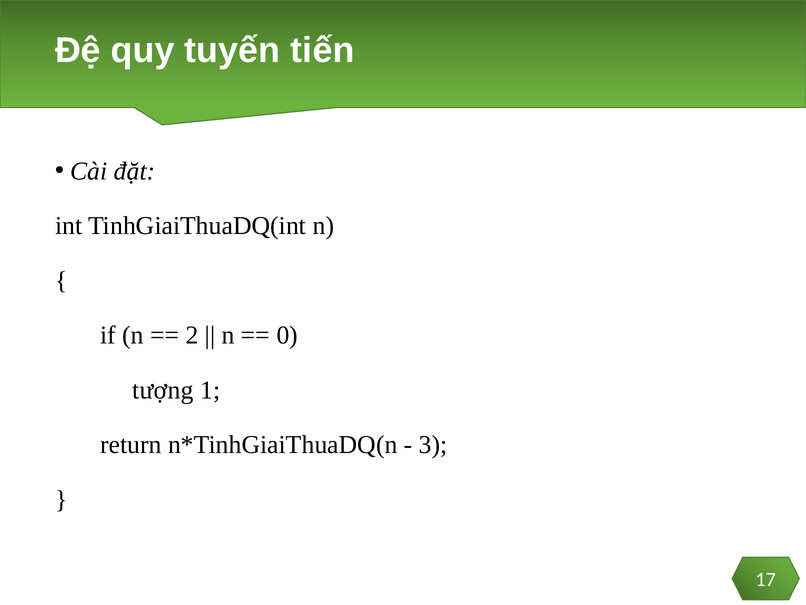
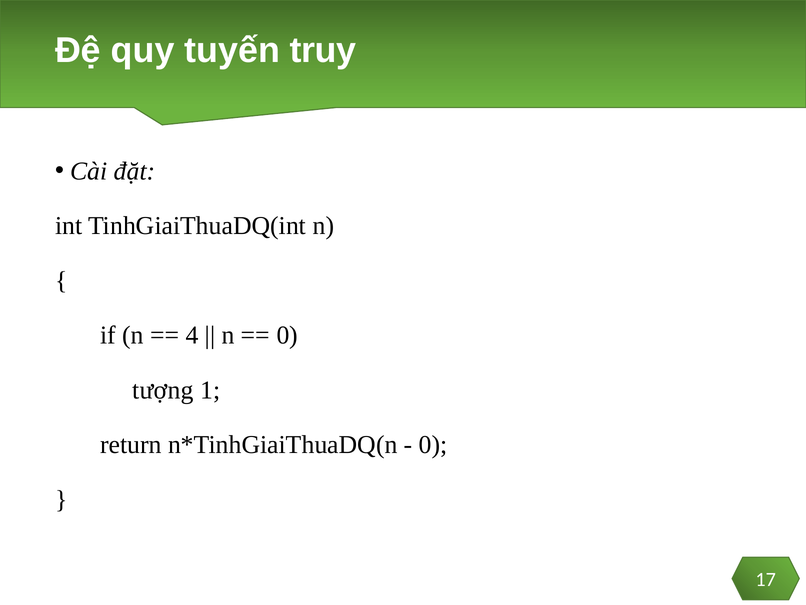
tiến: tiến -> truy (323, 50)
2: 2 -> 4 (192, 335)
3: 3 -> 0 (433, 445)
